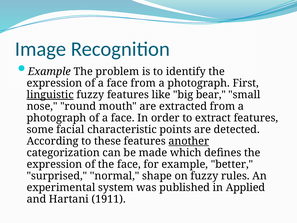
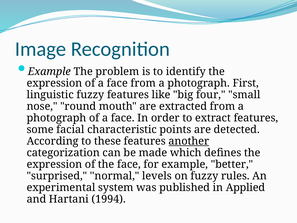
linguistic underline: present -> none (50, 95)
bear: bear -> four (211, 95)
shape: shape -> levels (157, 176)
1911: 1911 -> 1994 (109, 199)
